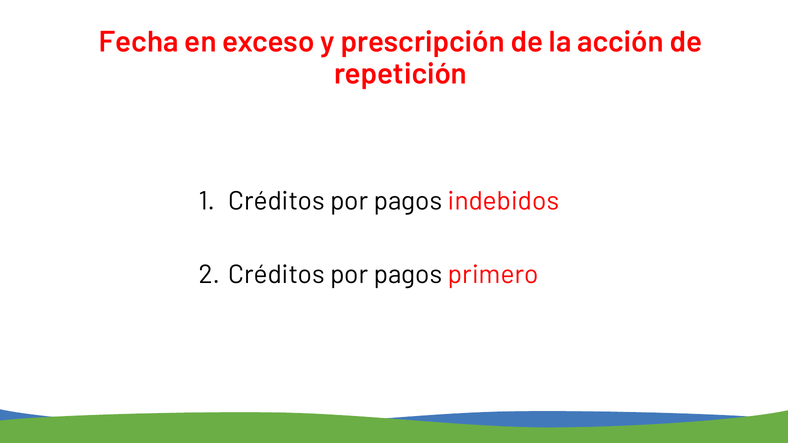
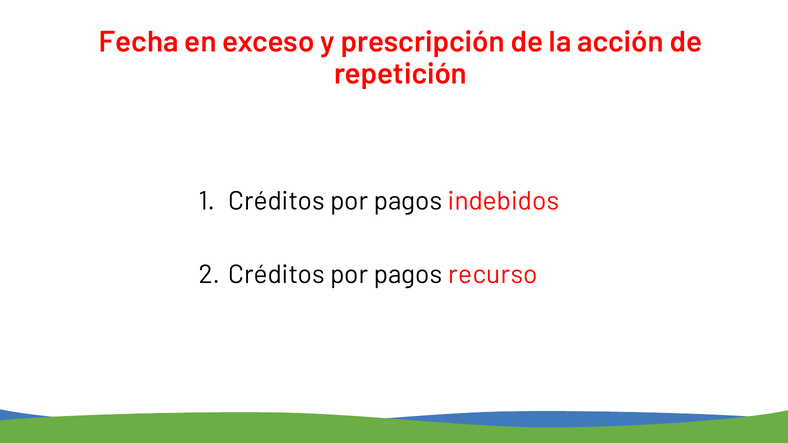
primero: primero -> recurso (493, 275)
